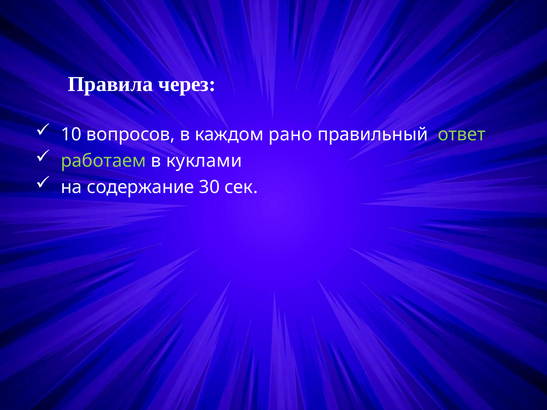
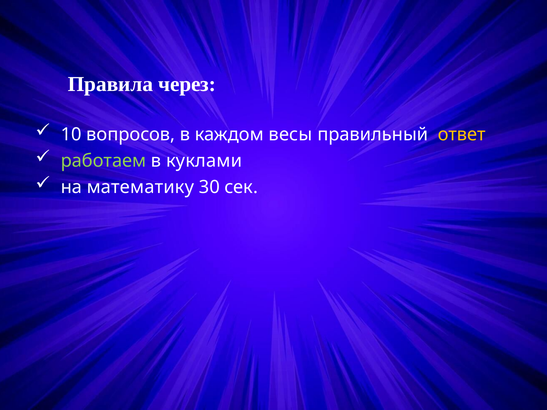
рано: рано -> весы (290, 135)
ответ colour: light green -> yellow (462, 135)
содержание: содержание -> математику (140, 187)
